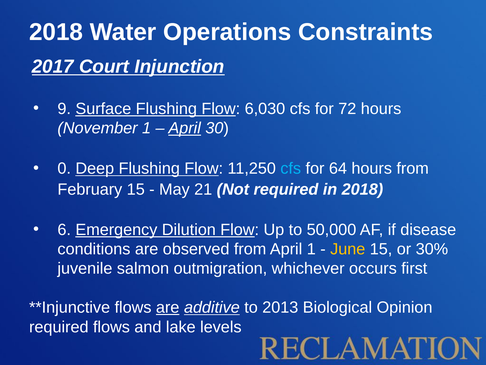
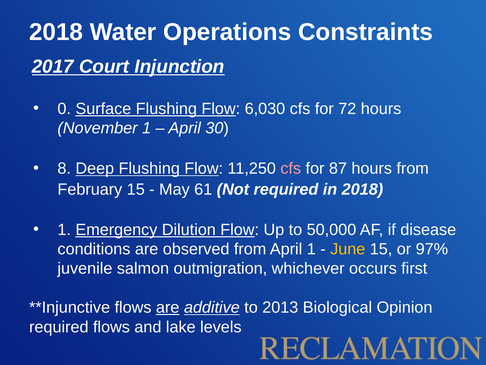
9: 9 -> 0 (64, 109)
April underline: present -> none (185, 128)
0: 0 -> 8 (64, 168)
cfs colour: light blue -> pink (291, 168)
64: 64 -> 87 (338, 168)
21: 21 -> 61 (203, 189)
6: 6 -> 1 (64, 229)
30%: 30% -> 97% (432, 249)
